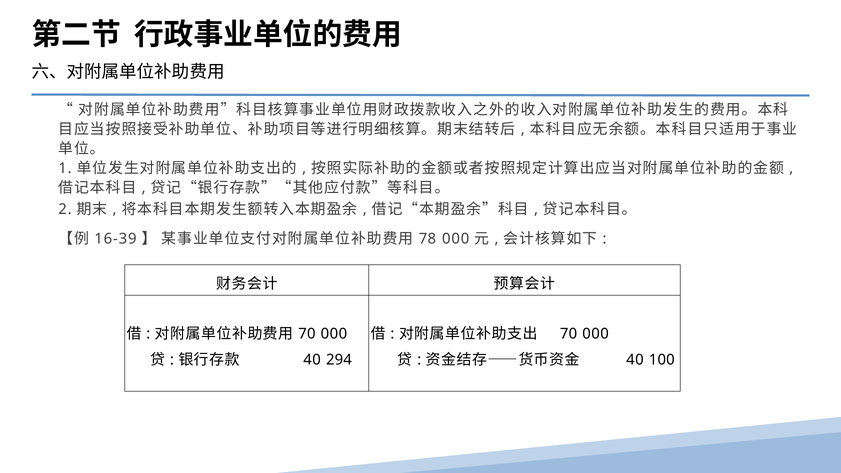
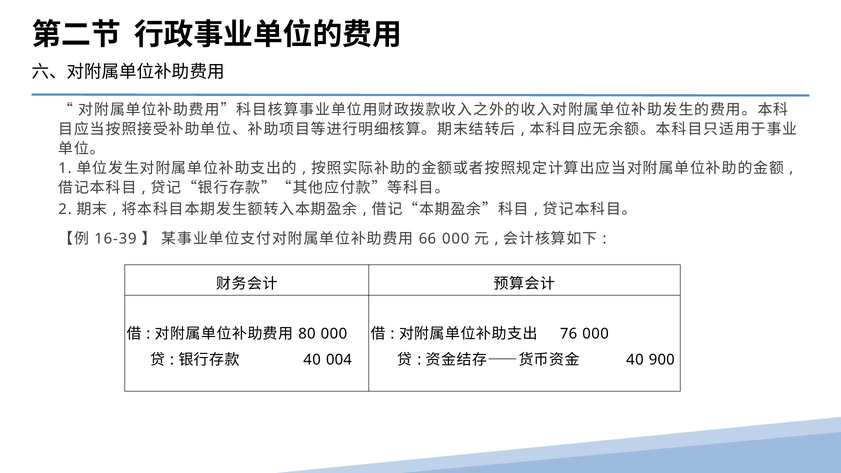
78: 78 -> 66 (427, 239)
70: 70 -> 80 (307, 334)
70: 70 -> 76 (569, 334)
294: 294 -> 004 (339, 360)
100: 100 -> 900 (662, 360)
